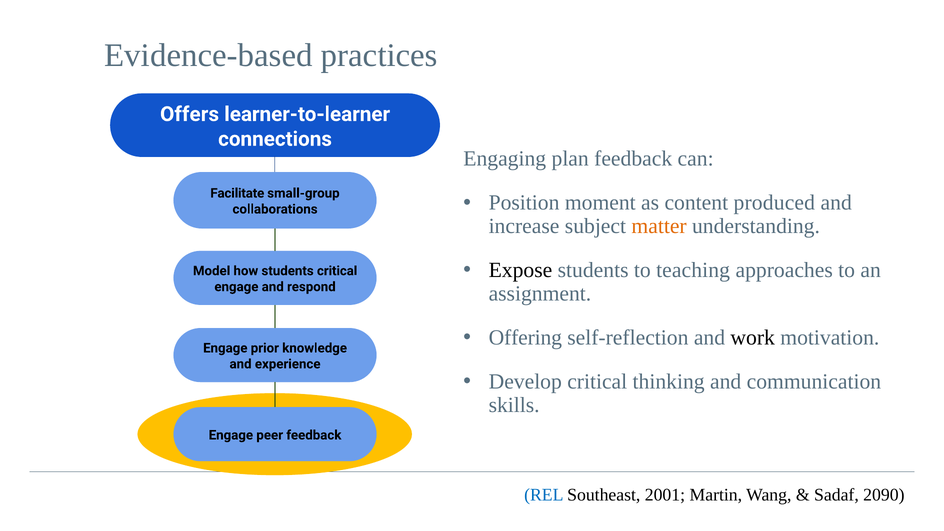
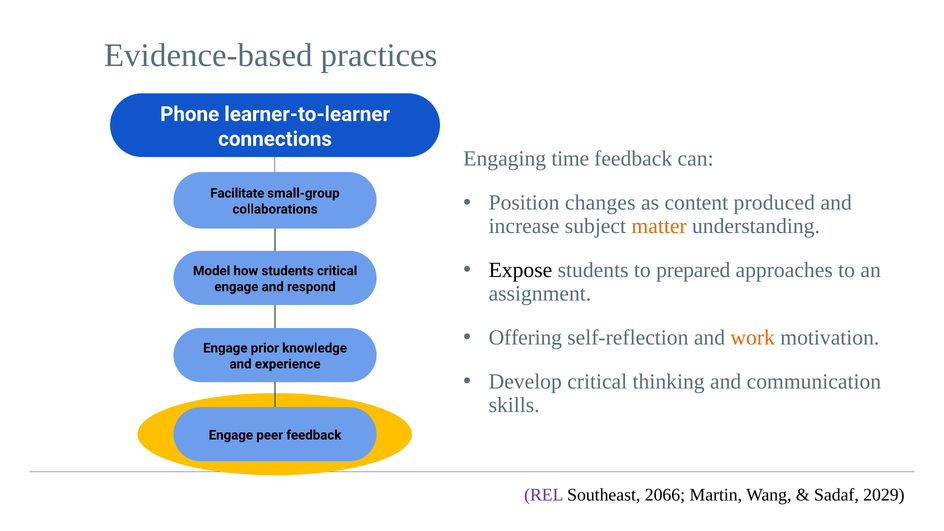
Offers: Offers -> Phone (190, 114)
plan: plan -> time (570, 159)
moment: moment -> changes (600, 203)
teaching: teaching -> prepared (693, 270)
work colour: black -> orange (753, 338)
REL colour: blue -> purple (544, 495)
2001: 2001 -> 2066 (665, 495)
2090: 2090 -> 2029 (884, 495)
